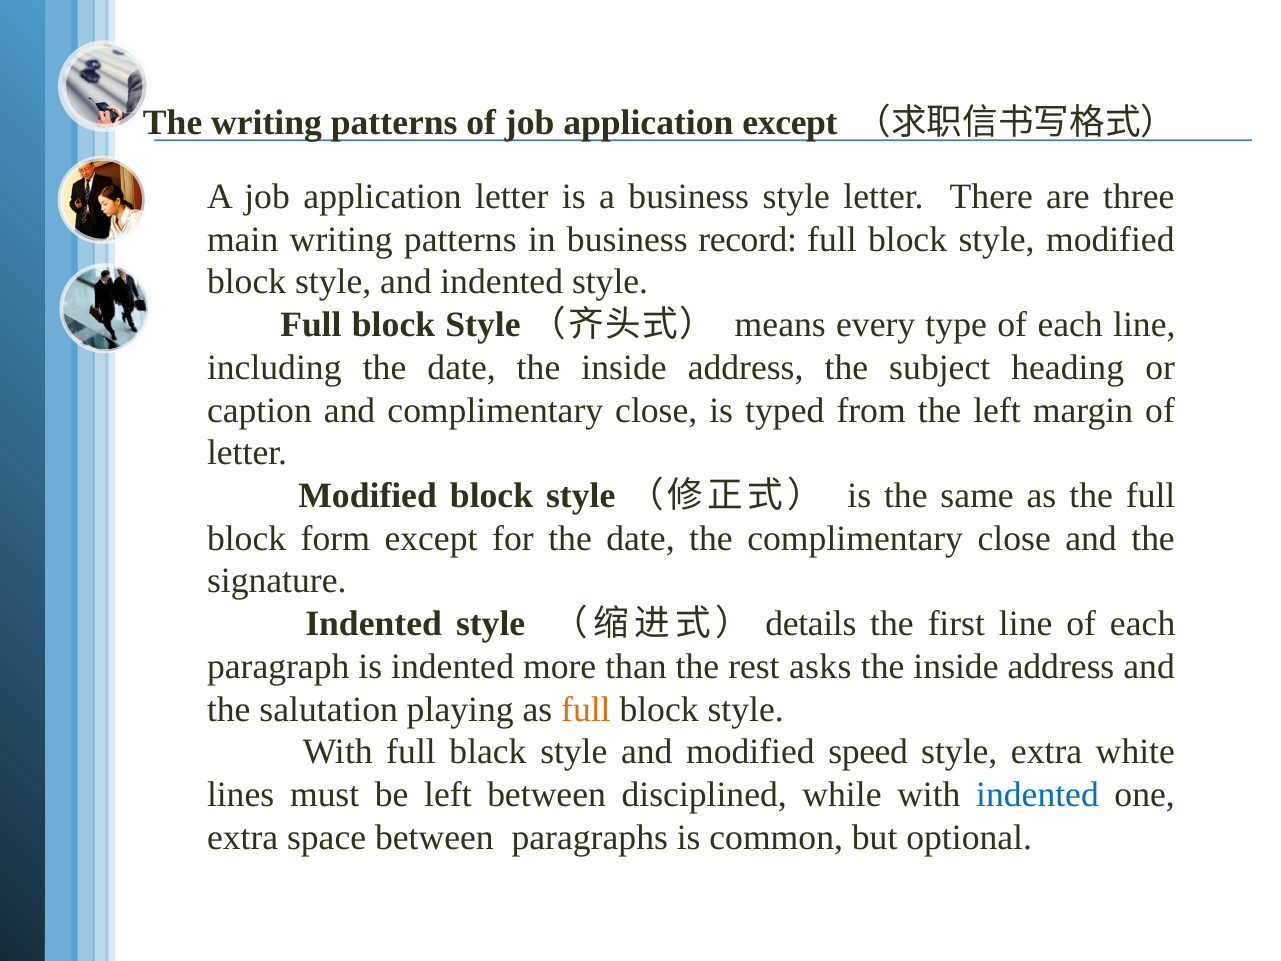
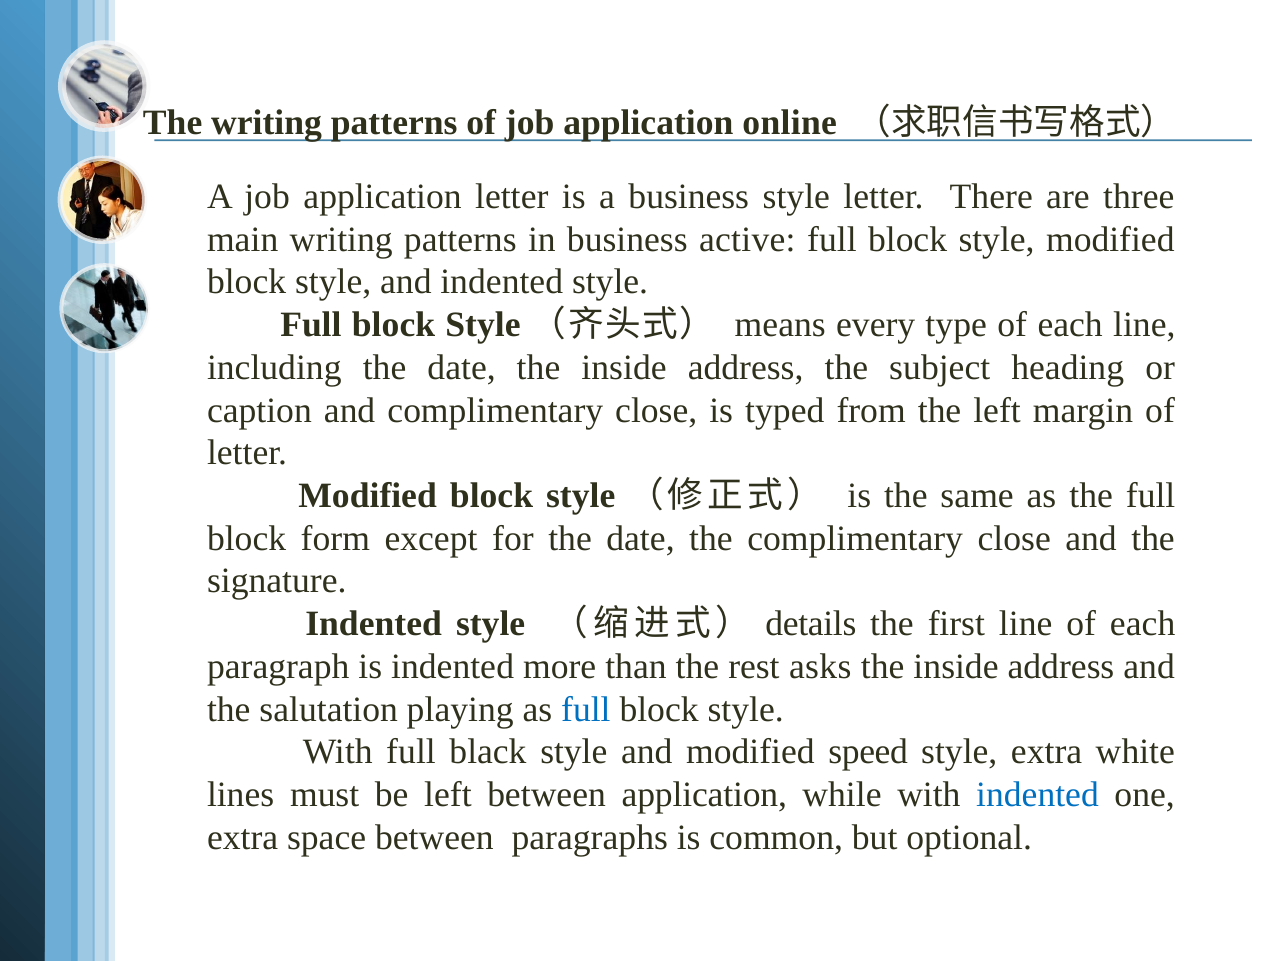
application except: except -> online (790, 123)
record: record -> active (747, 239)
full colour: orange -> blue (586, 709)
between disciplined: disciplined -> application (704, 795)
